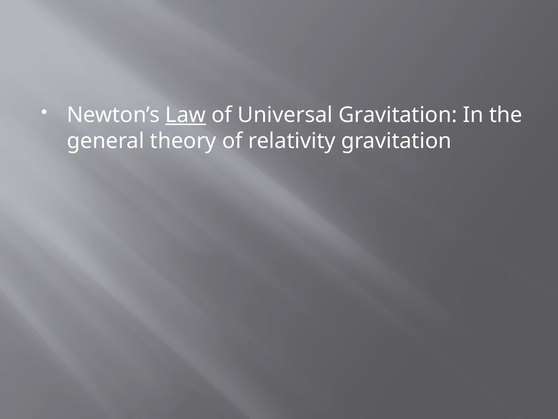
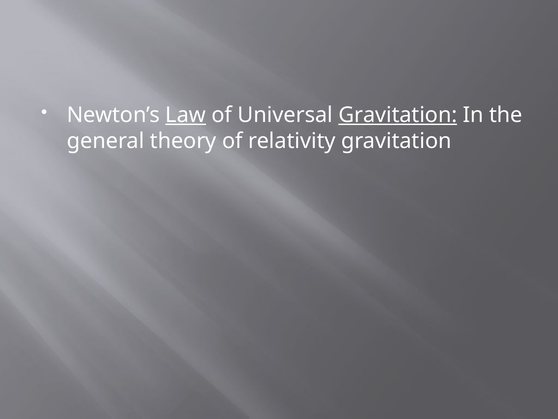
Gravitation underline: none -> present (398, 115)
